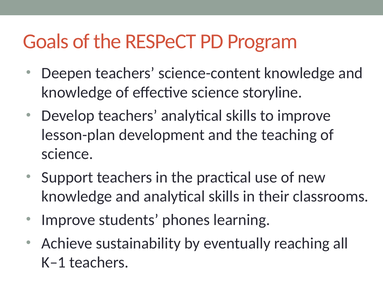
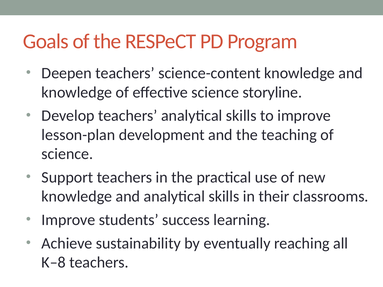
phones: phones -> success (186, 220)
K–1: K–1 -> K–8 (54, 263)
